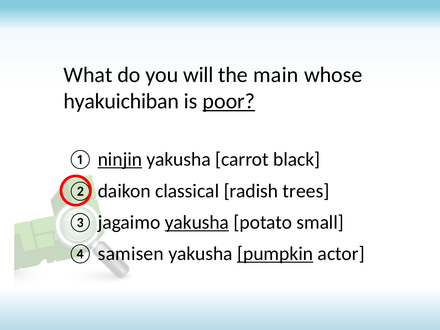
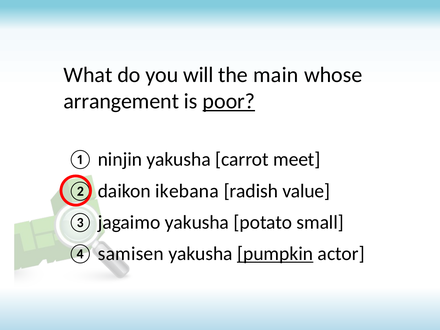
hyakuichiban: hyakuichiban -> arrangement (121, 101)
ninjin underline: present -> none (120, 159)
black: black -> meet (297, 159)
classical: classical -> ikebana (187, 191)
trees: trees -> value (306, 191)
yakusha underline: present -> none (197, 222)
